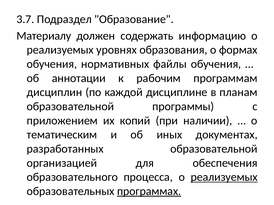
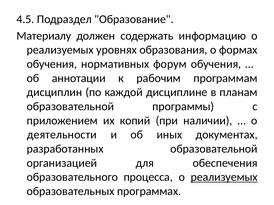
3.7: 3.7 -> 4.5 (25, 19)
файлы: файлы -> форум (170, 64)
тематическим: тематическим -> деятельности (62, 135)
программах underline: present -> none (149, 192)
